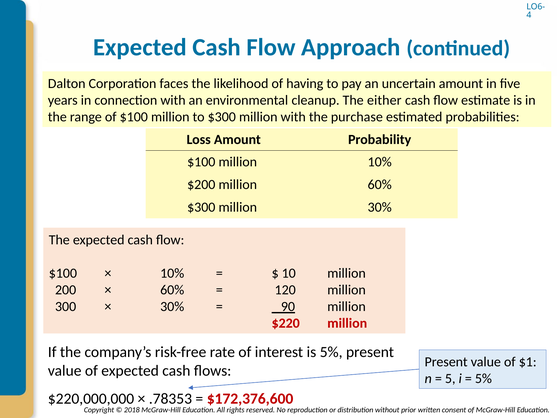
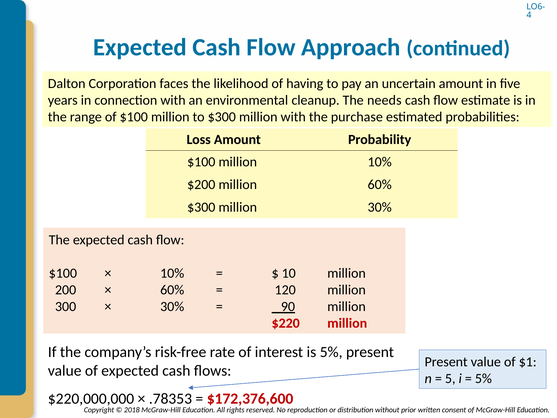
either: either -> needs (384, 100)
